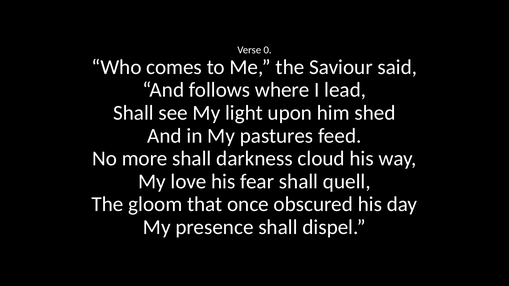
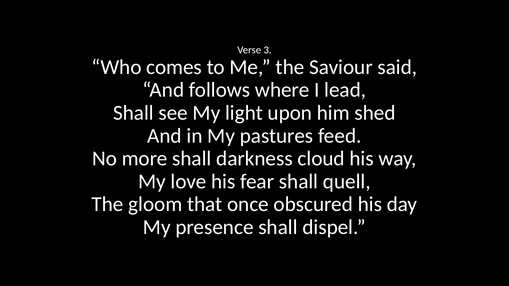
0: 0 -> 3 (268, 50)
